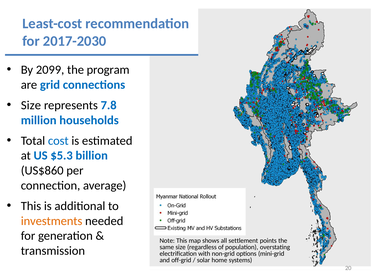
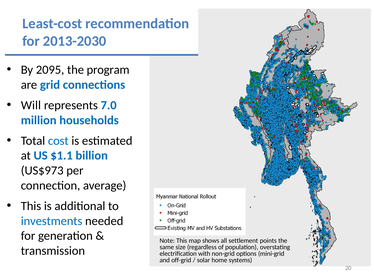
2017-2030: 2017-2030 -> 2013-2030 (75, 41)
2099: 2099 -> 2095 (50, 70)
Size: Size -> Will (31, 105)
7.8: 7.8 -> 7.0 (109, 105)
$5.3: $5.3 -> $1.1 (62, 156)
US$860: US$860 -> US$973 (42, 171)
investments colour: orange -> blue (52, 221)
